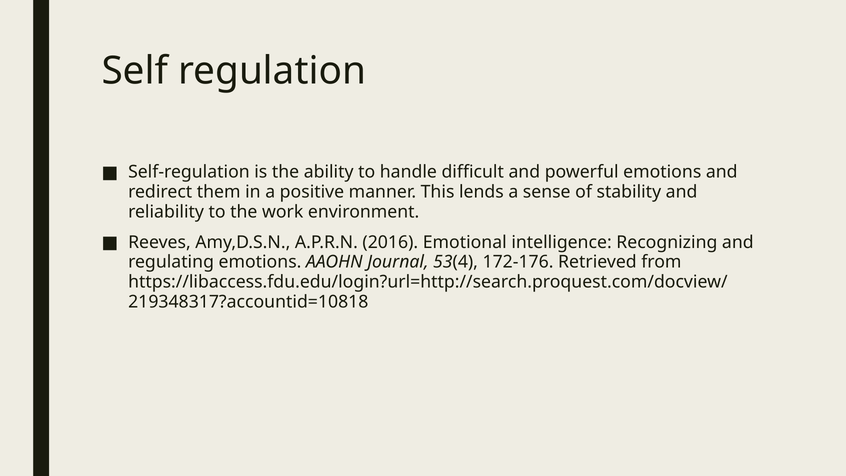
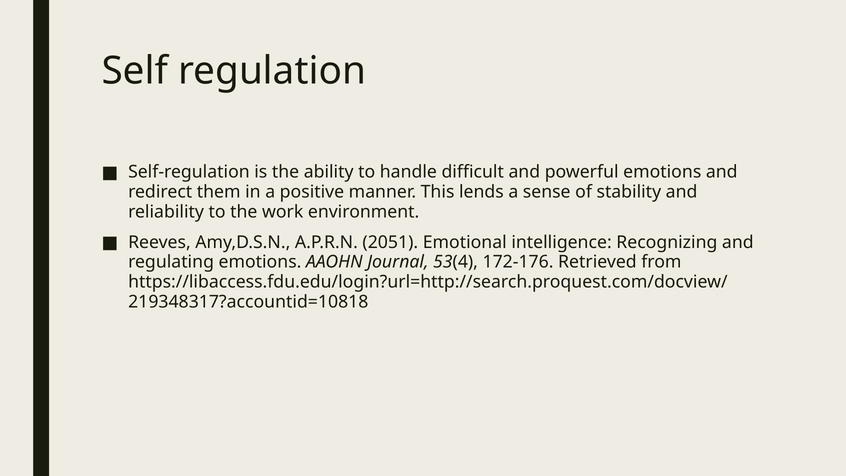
2016: 2016 -> 2051 (390, 242)
